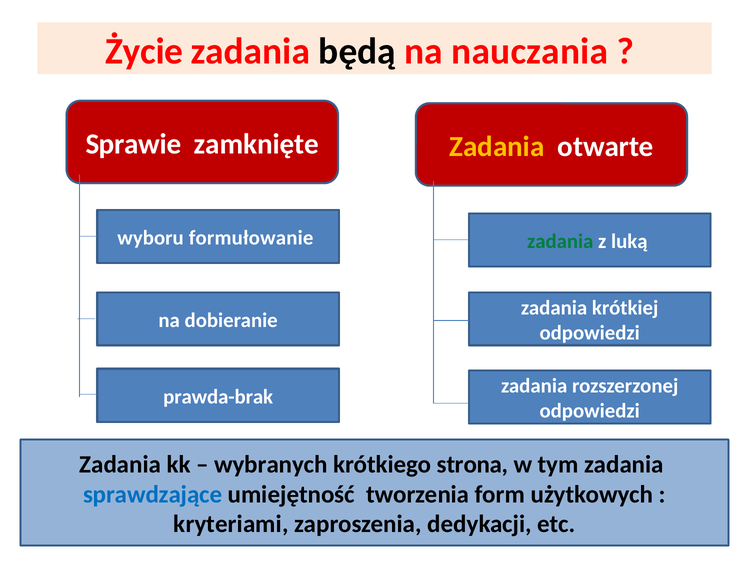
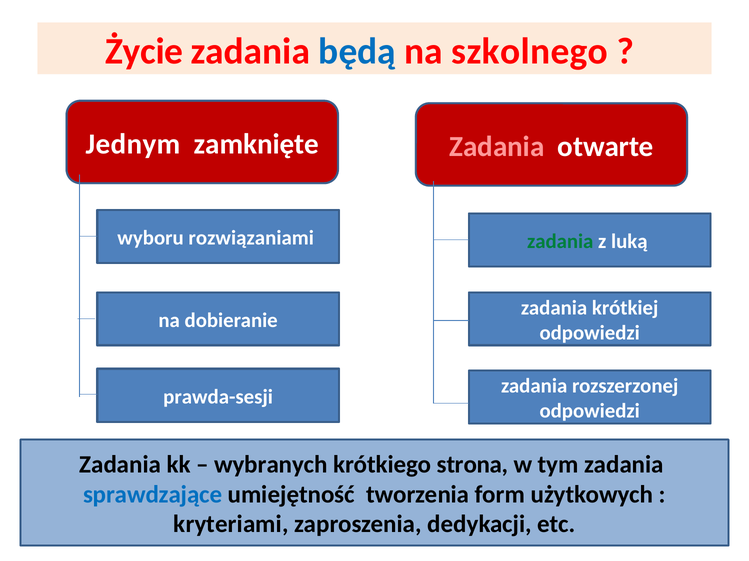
będą colour: black -> blue (357, 51)
nauczania: nauczania -> szkolnego (530, 51)
Sprawie: Sprawie -> Jednym (133, 144)
Zadania colour: yellow -> pink (497, 147)
formułowanie: formułowanie -> rozwiązaniami (251, 238)
prawda-brak: prawda-brak -> prawda-sesji (218, 397)
